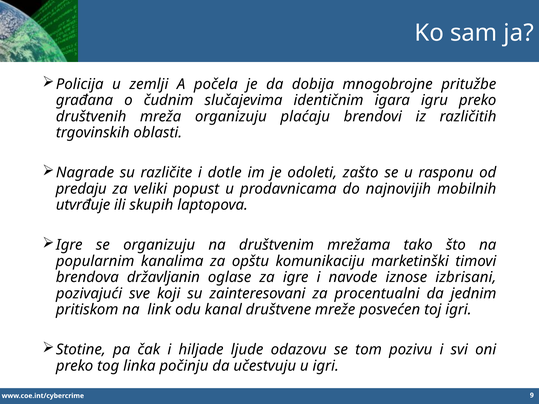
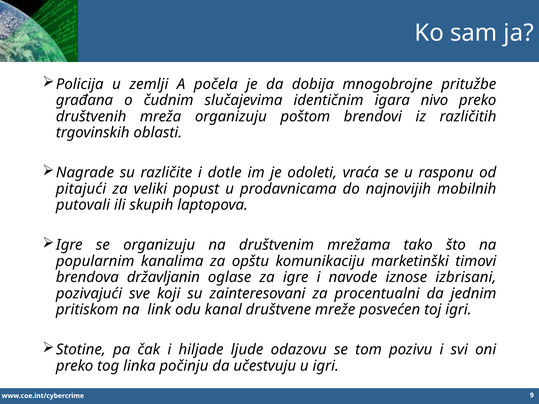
igru: igru -> nivo (434, 100)
plaćaju: plaćaju -> poštom (305, 117)
zašto: zašto -> vraća (361, 173)
predaju: predaju -> pitajući (81, 189)
utvrđuje: utvrđuje -> putovali (83, 205)
